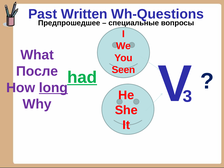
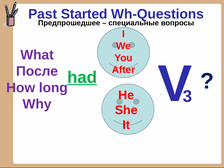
Written: Written -> Started (84, 14)
Seen: Seen -> After (123, 70)
long underline: present -> none (53, 88)
